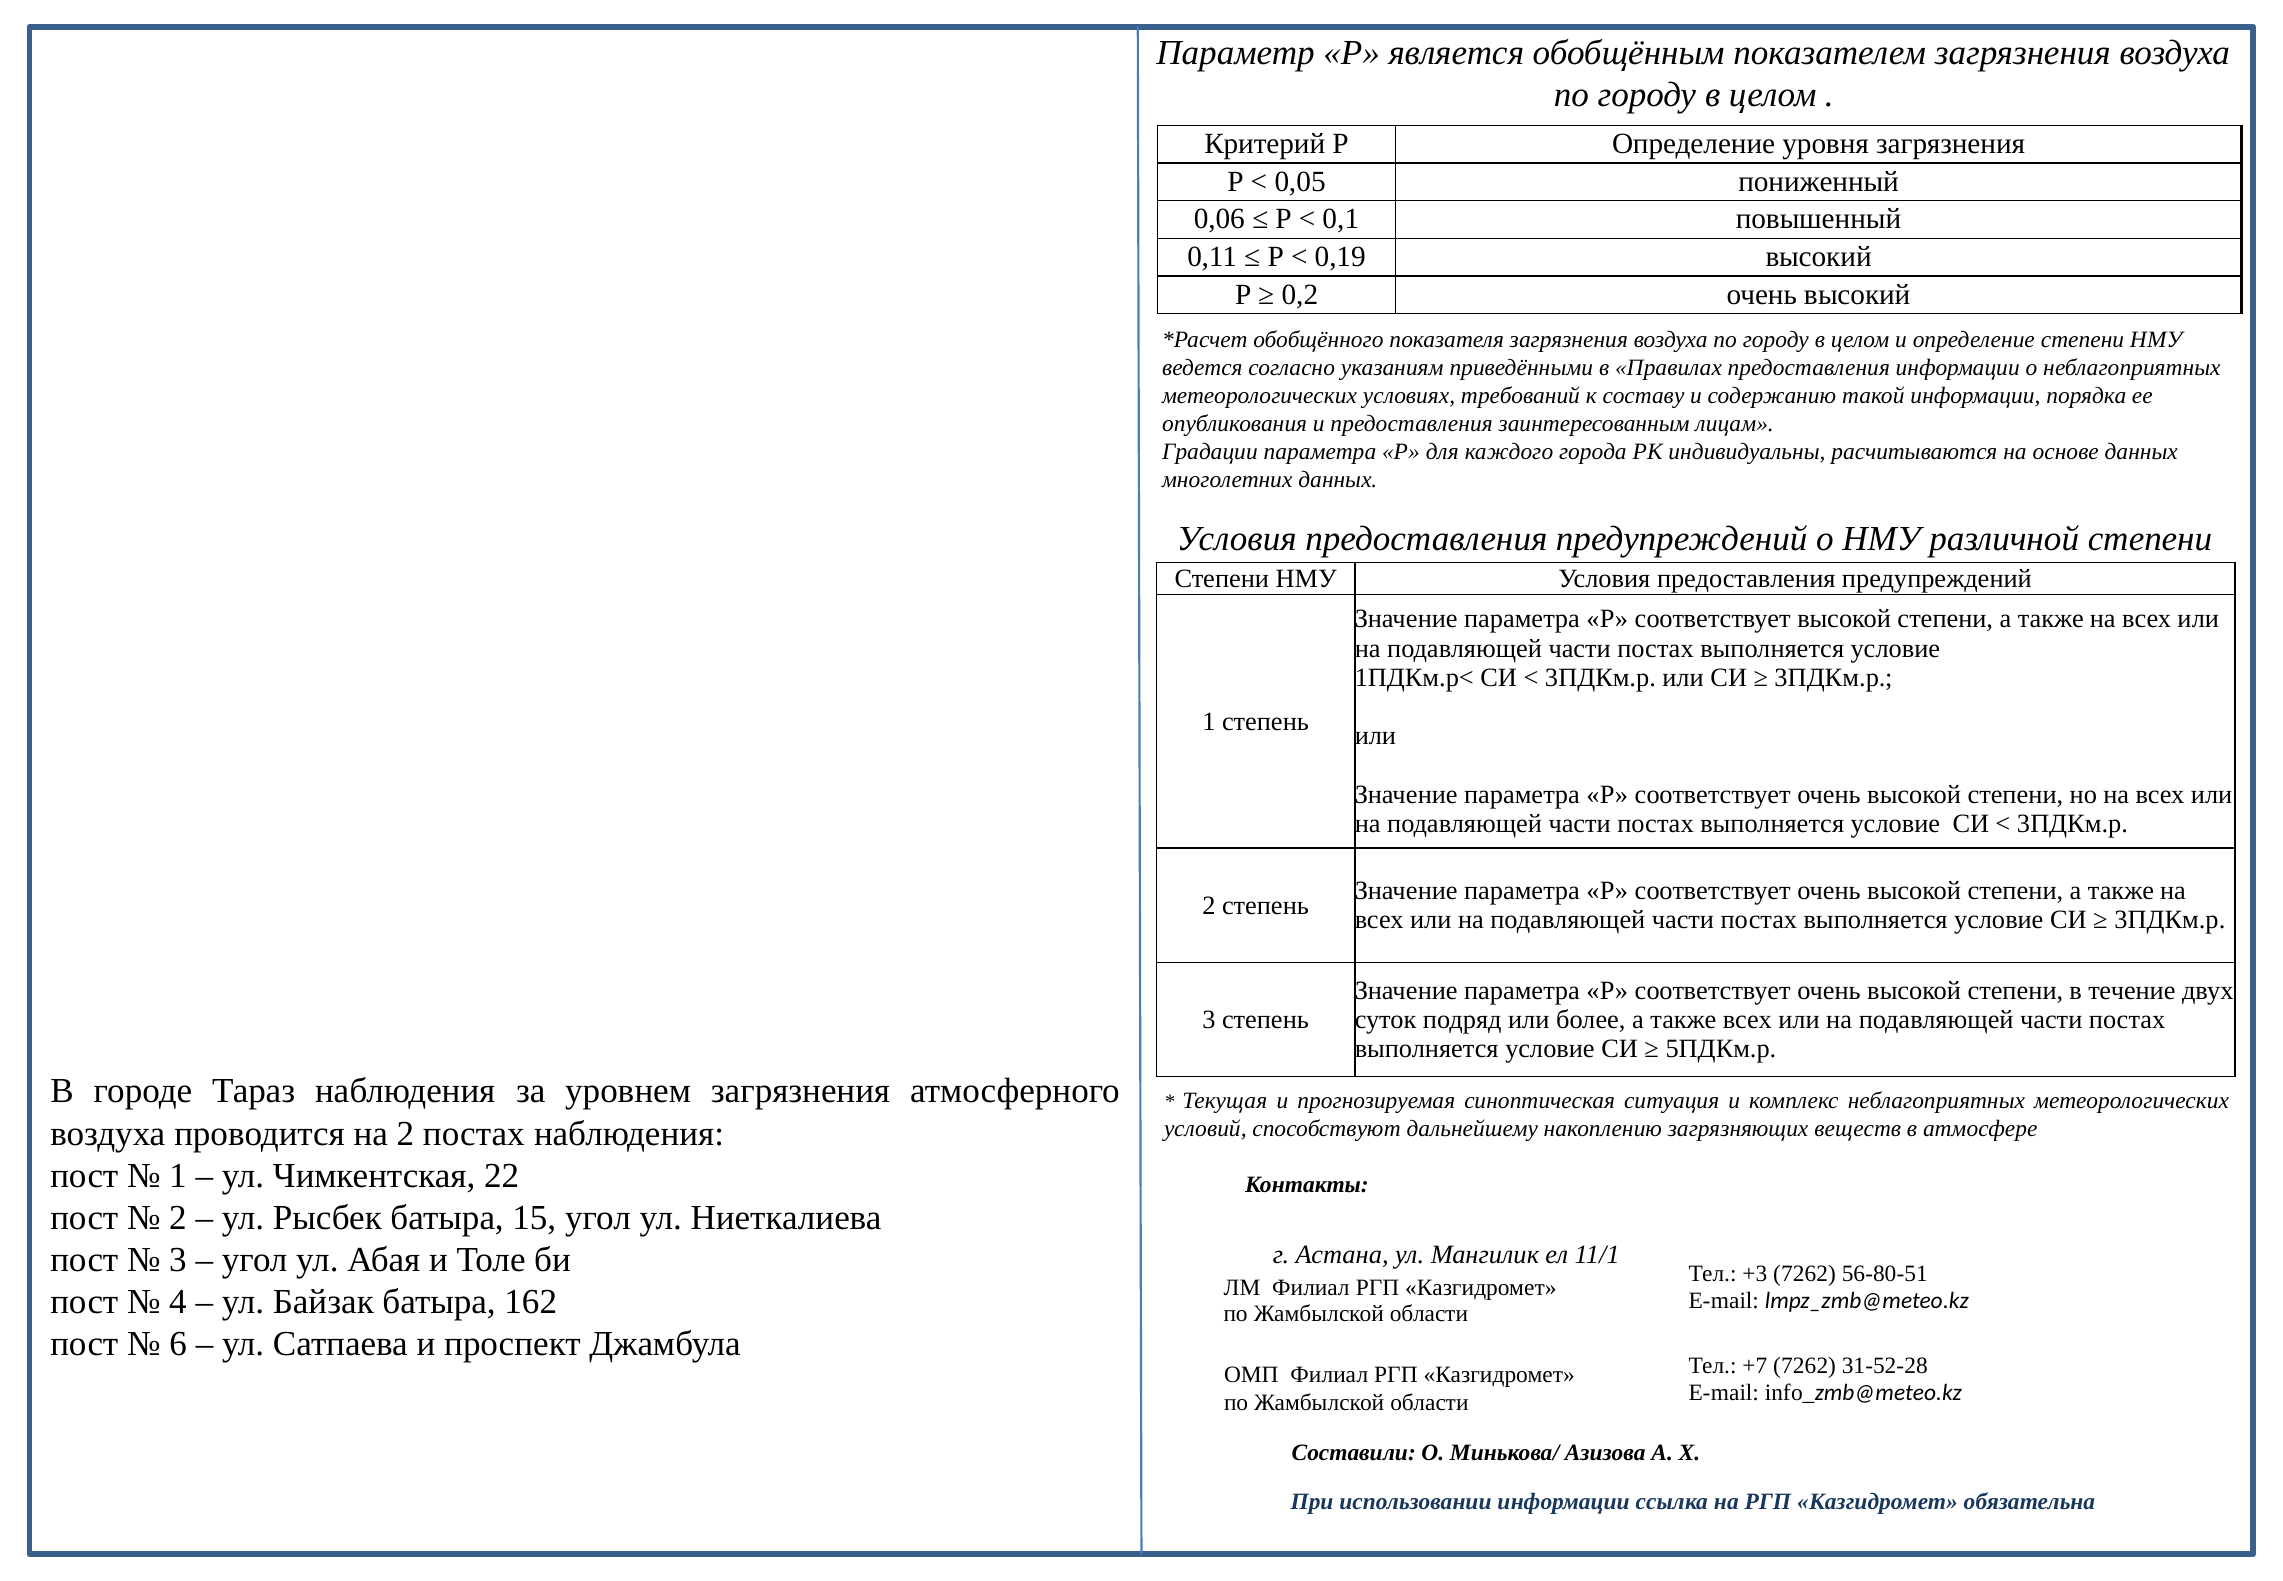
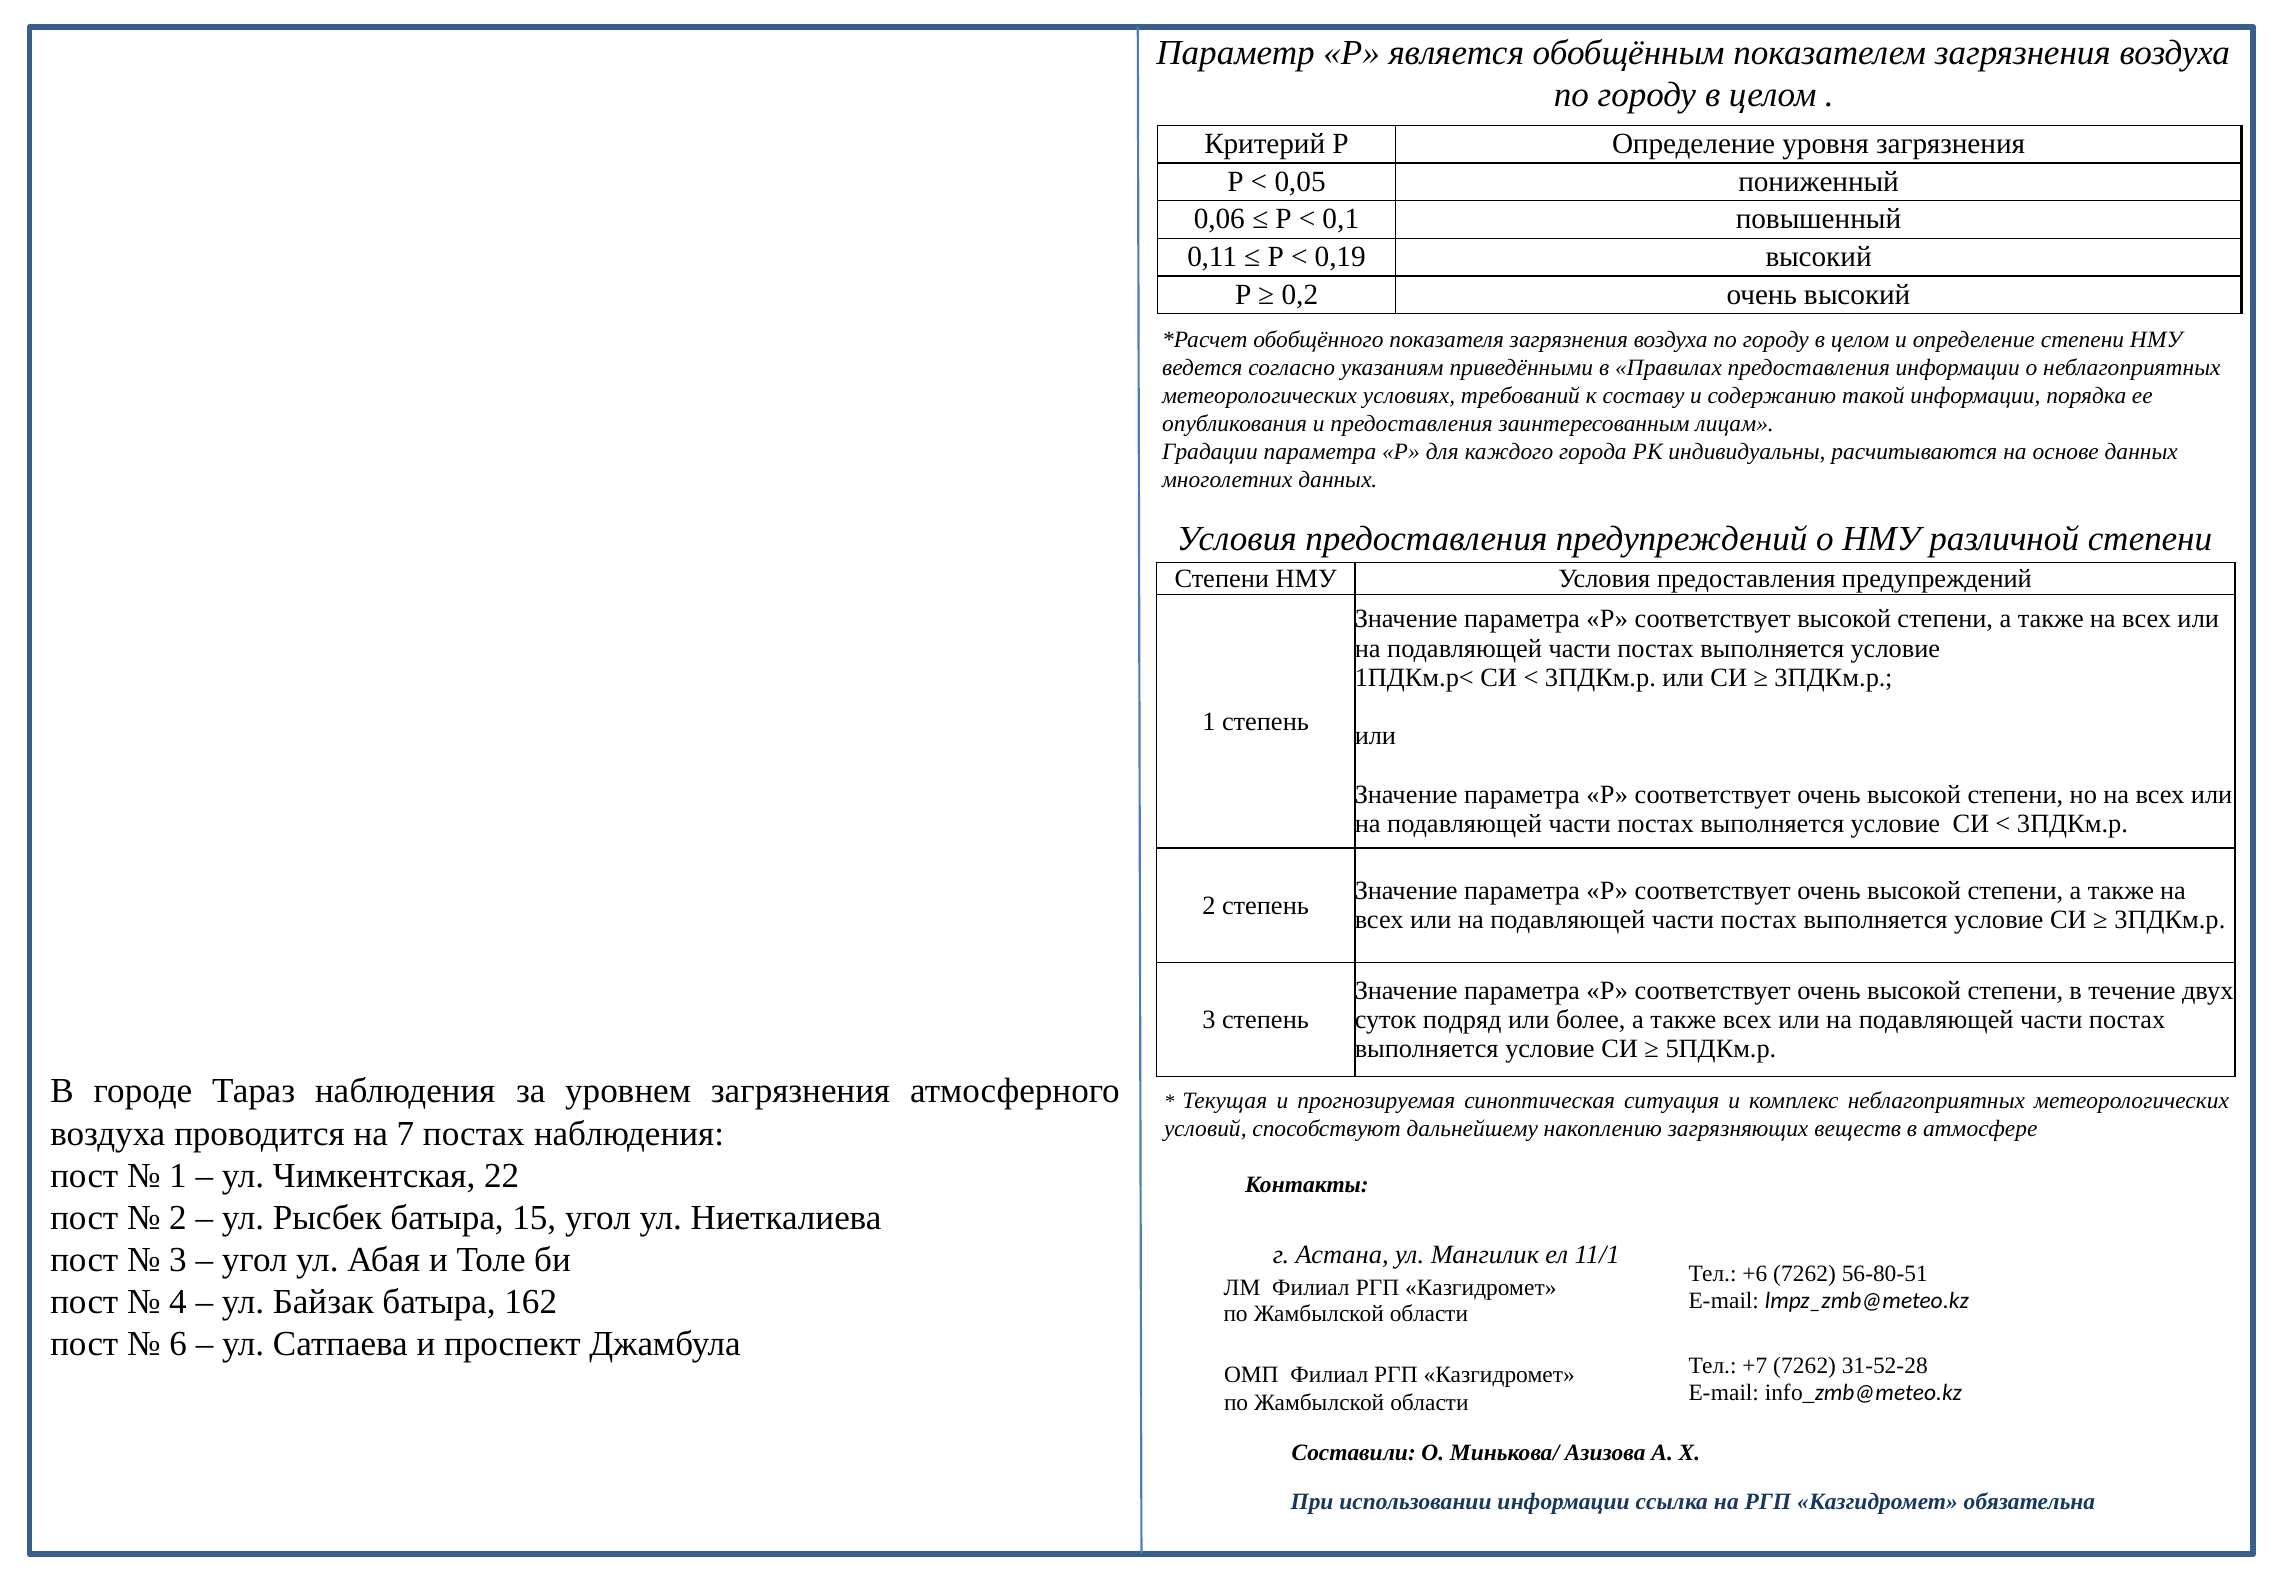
на 2: 2 -> 7 (405, 1133)
+3: +3 -> +6 (1755, 1273)
